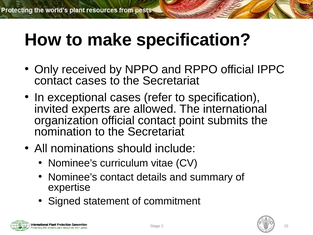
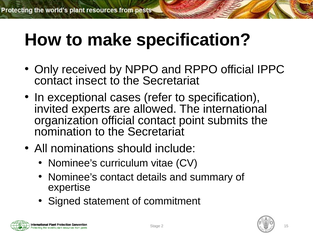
contact cases: cases -> insect (91, 81)
